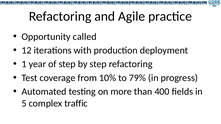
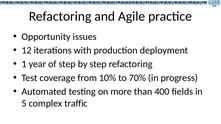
called: called -> issues (85, 37)
79%: 79% -> 70% (137, 78)
